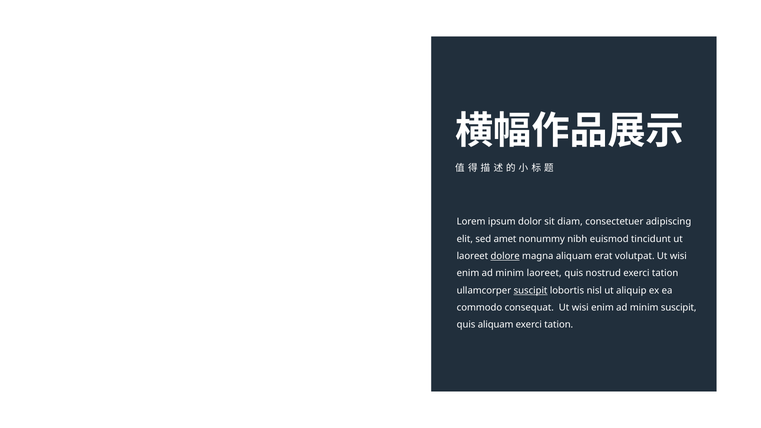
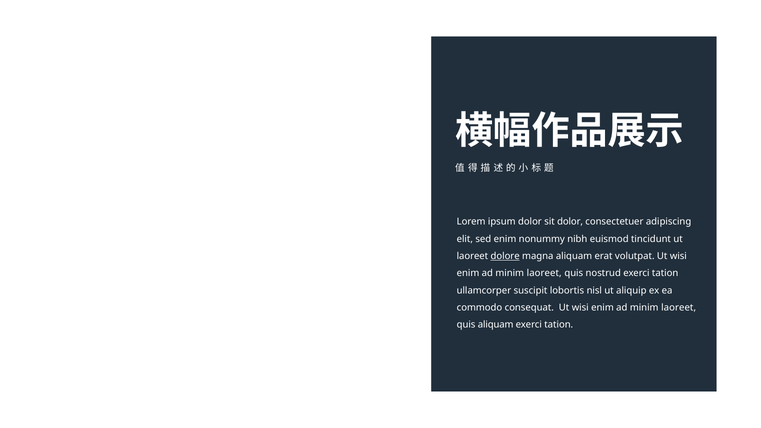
sit diam: diam -> dolor (570, 222)
sed amet: amet -> enim (505, 239)
suscipit underline: present -> none (531, 291)
suscipit: suscipit -> laoreet (679, 308)
